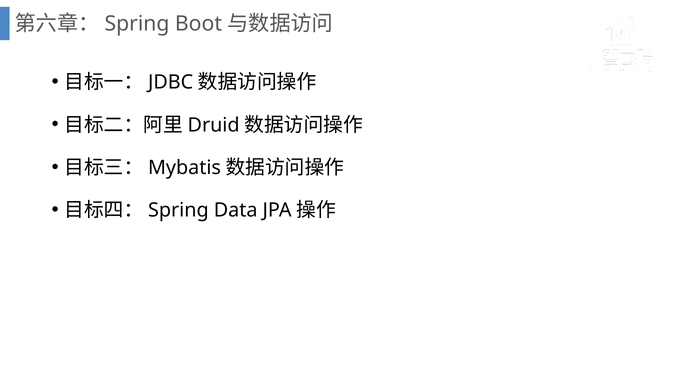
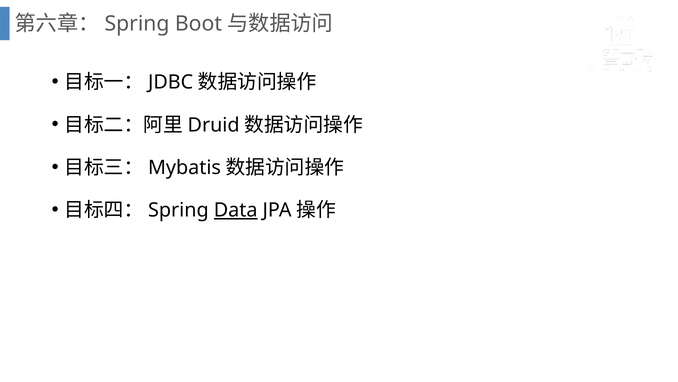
Data underline: none -> present (236, 210)
